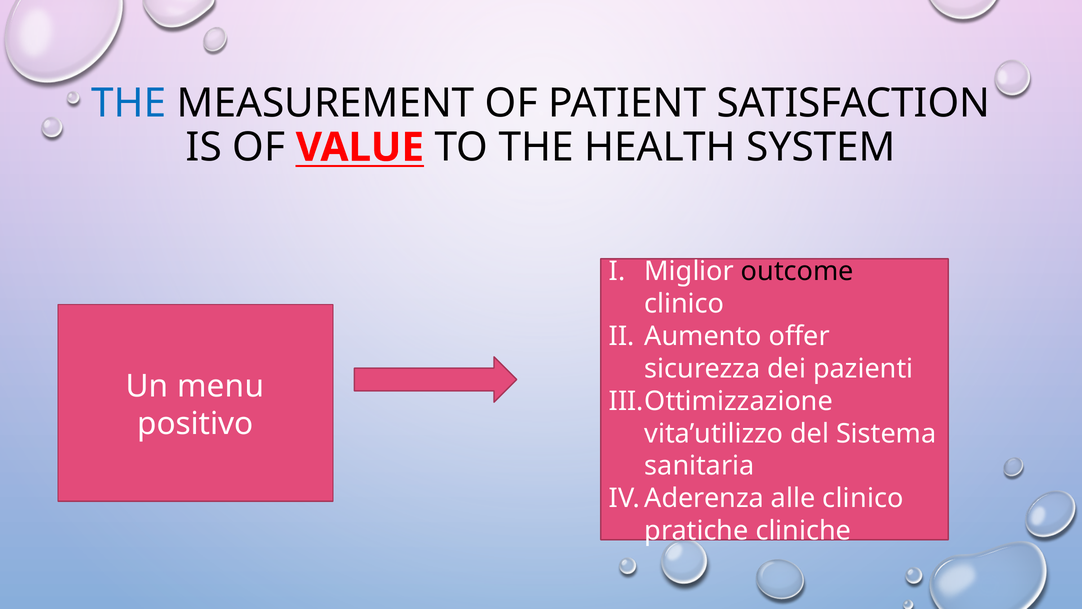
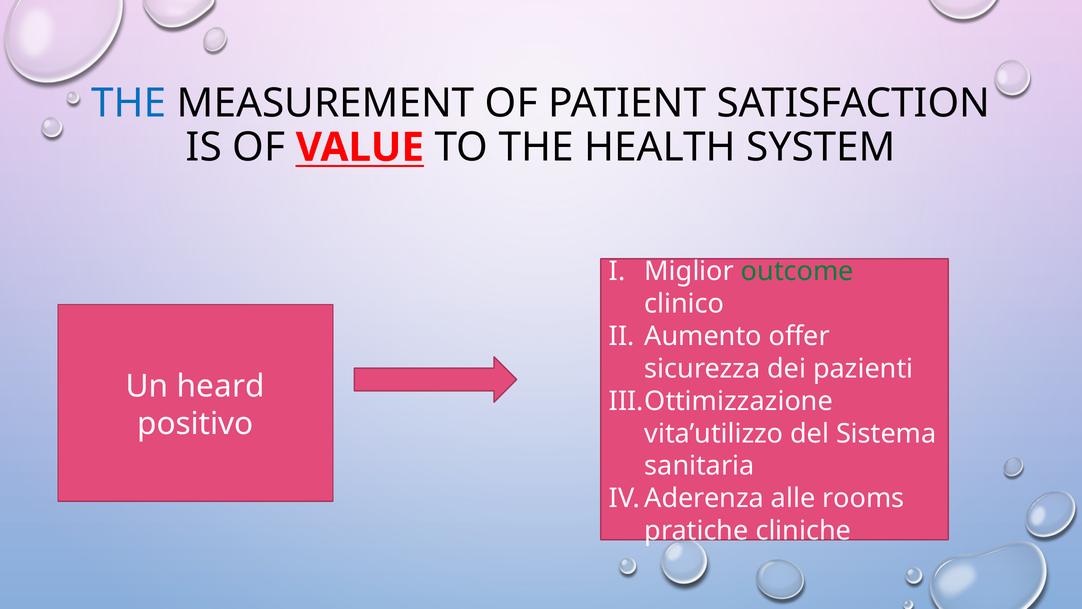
outcome colour: black -> green (797, 271)
menu: menu -> heard (221, 386)
alle clinico: clinico -> rooms (863, 498)
